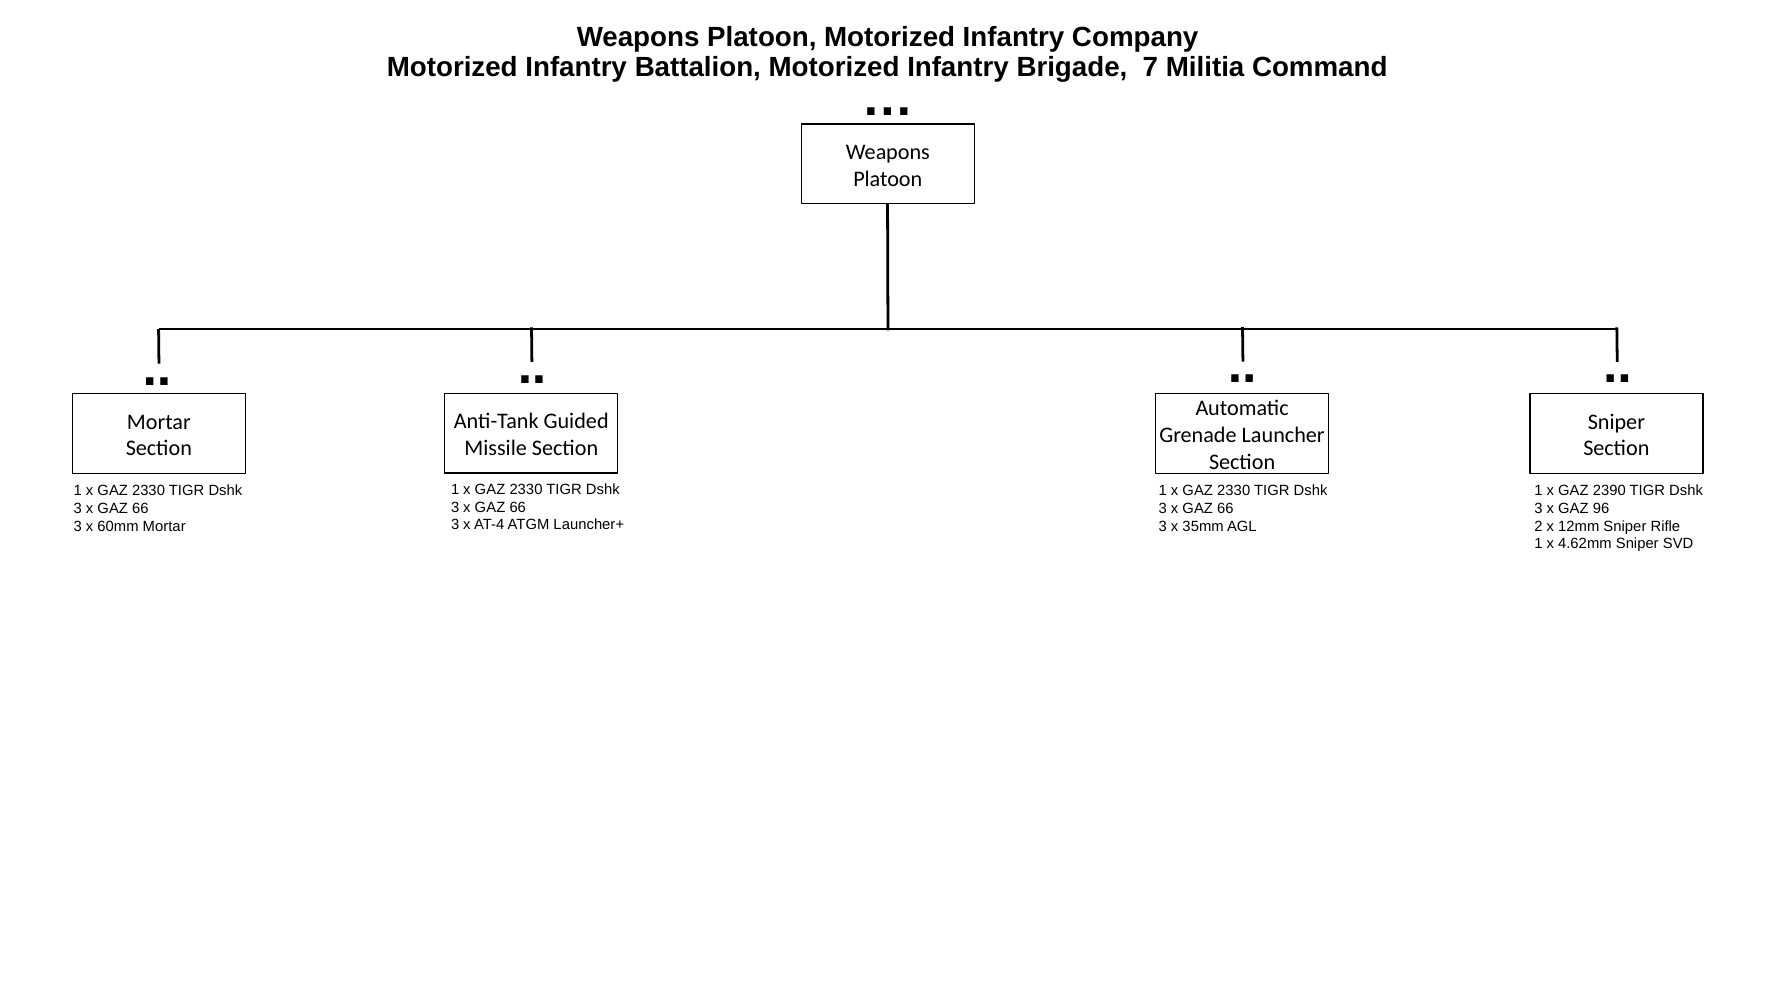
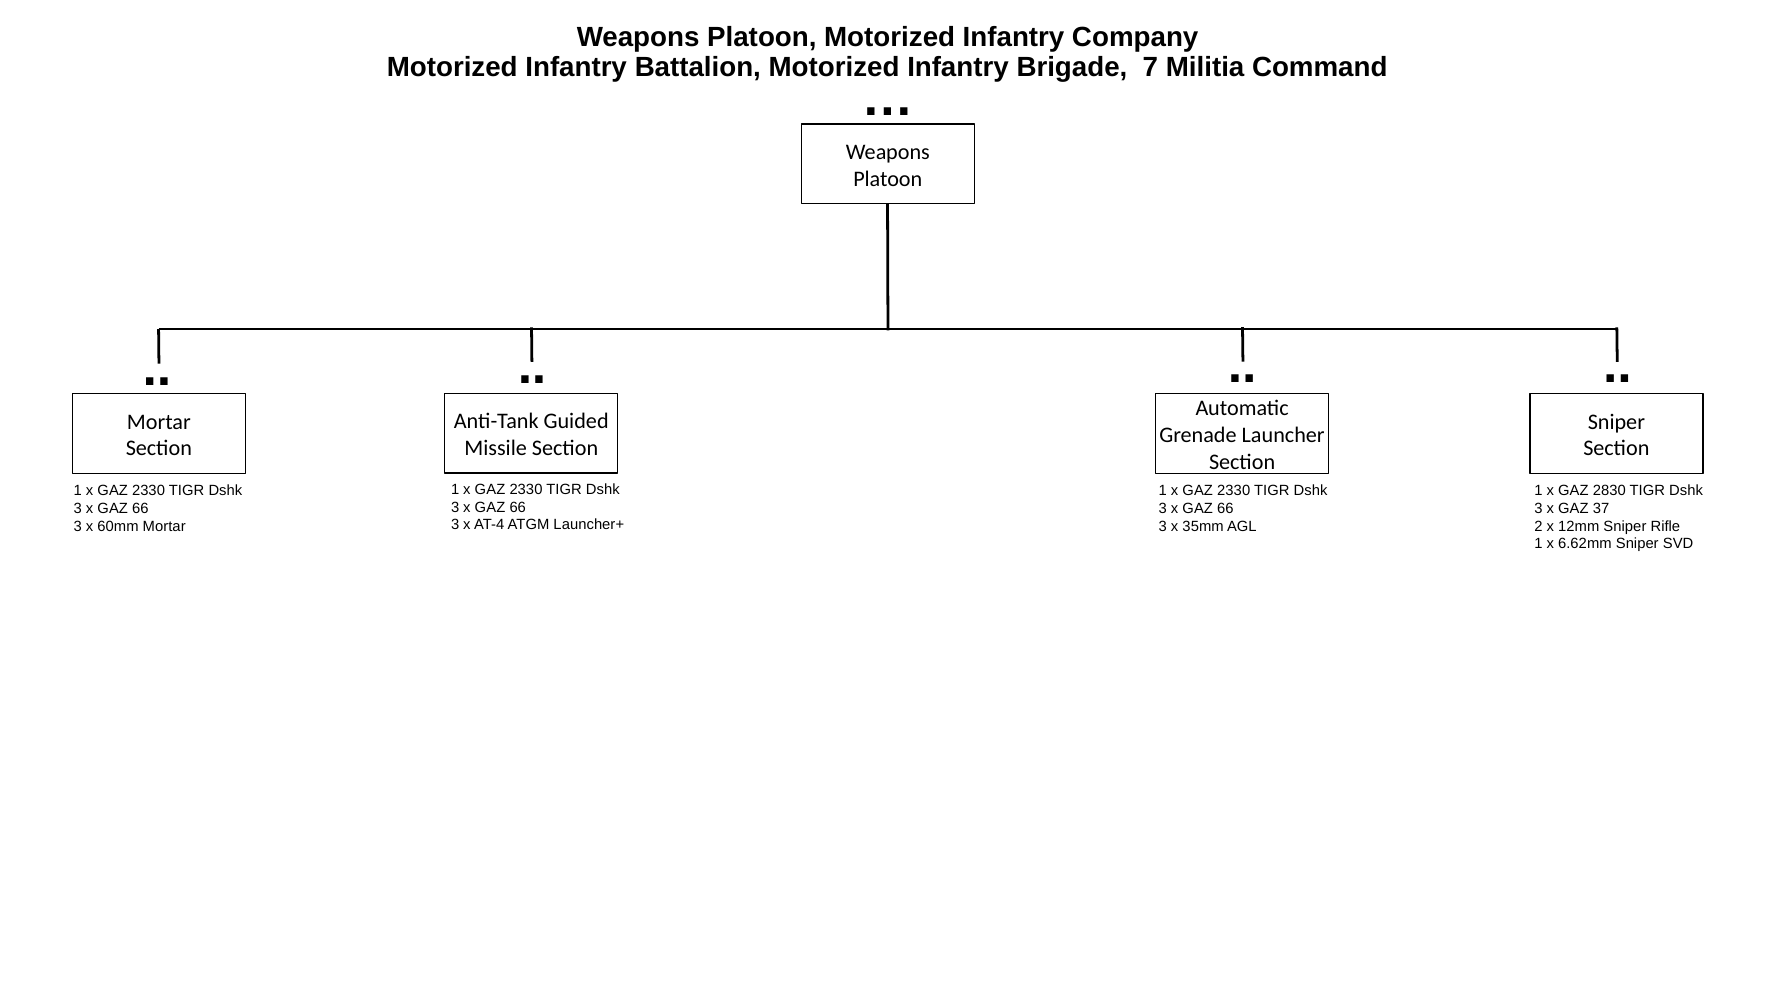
2390: 2390 -> 2830 (1609, 491)
96: 96 -> 37 (1601, 509)
4.62mm: 4.62mm -> 6.62mm (1585, 544)
